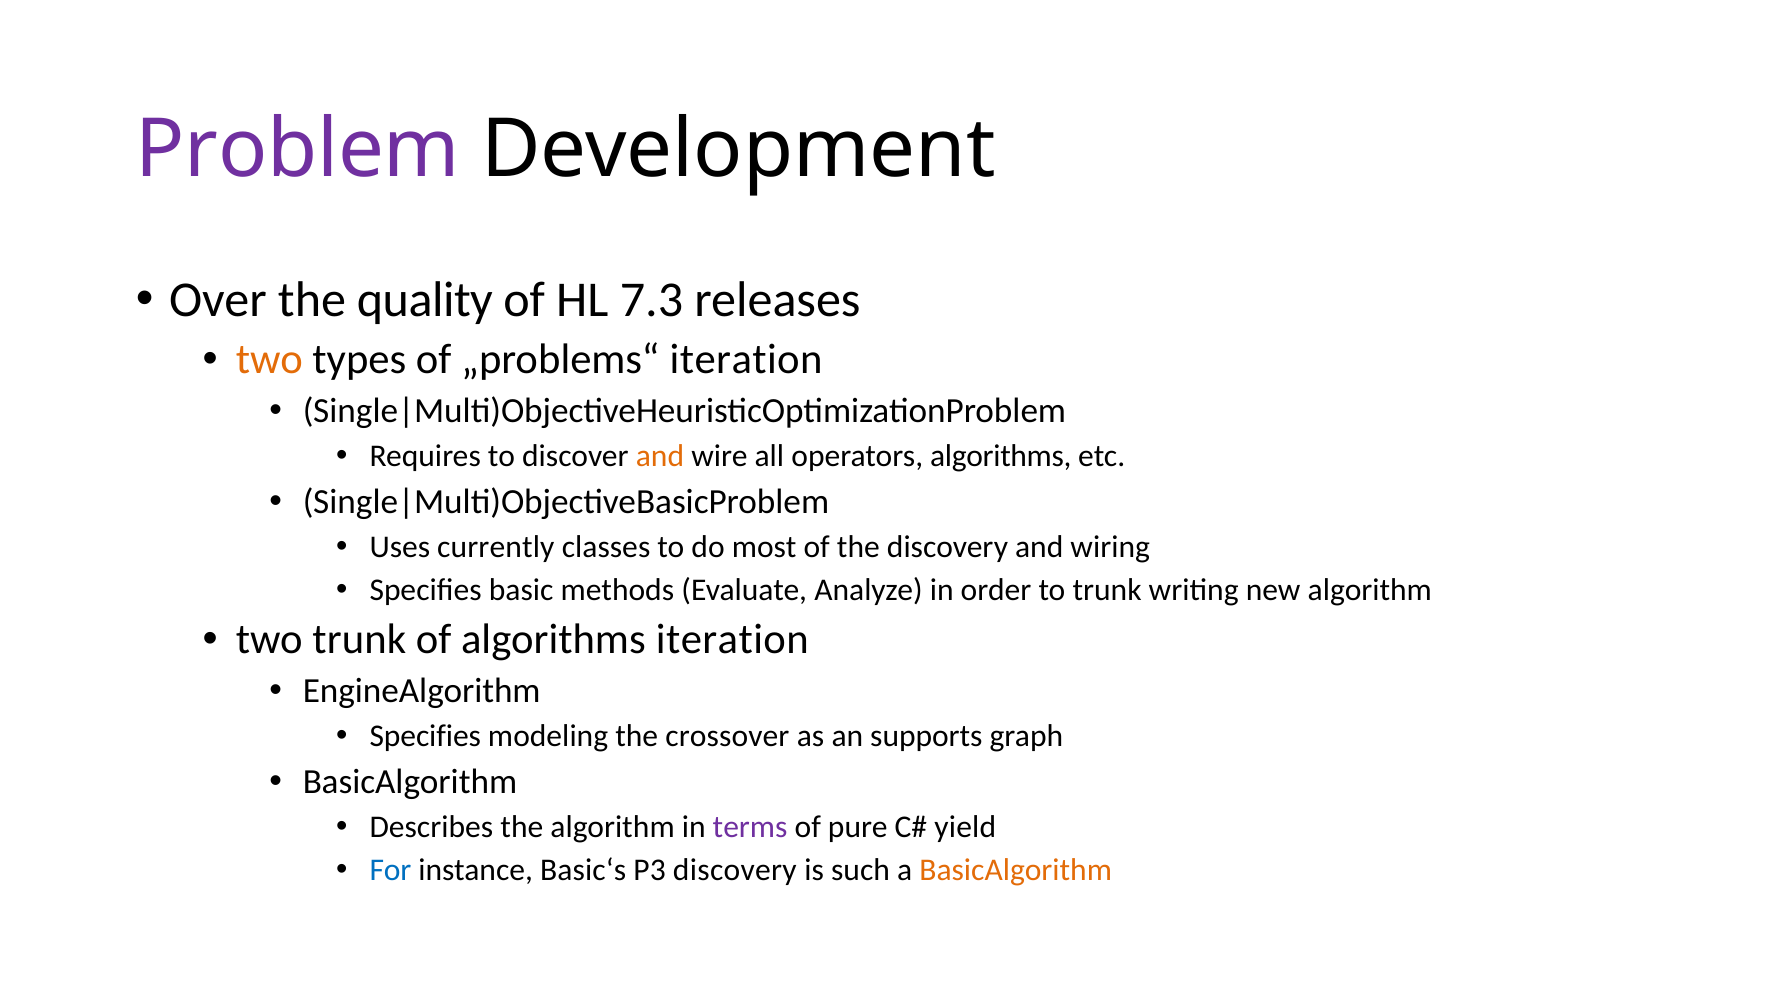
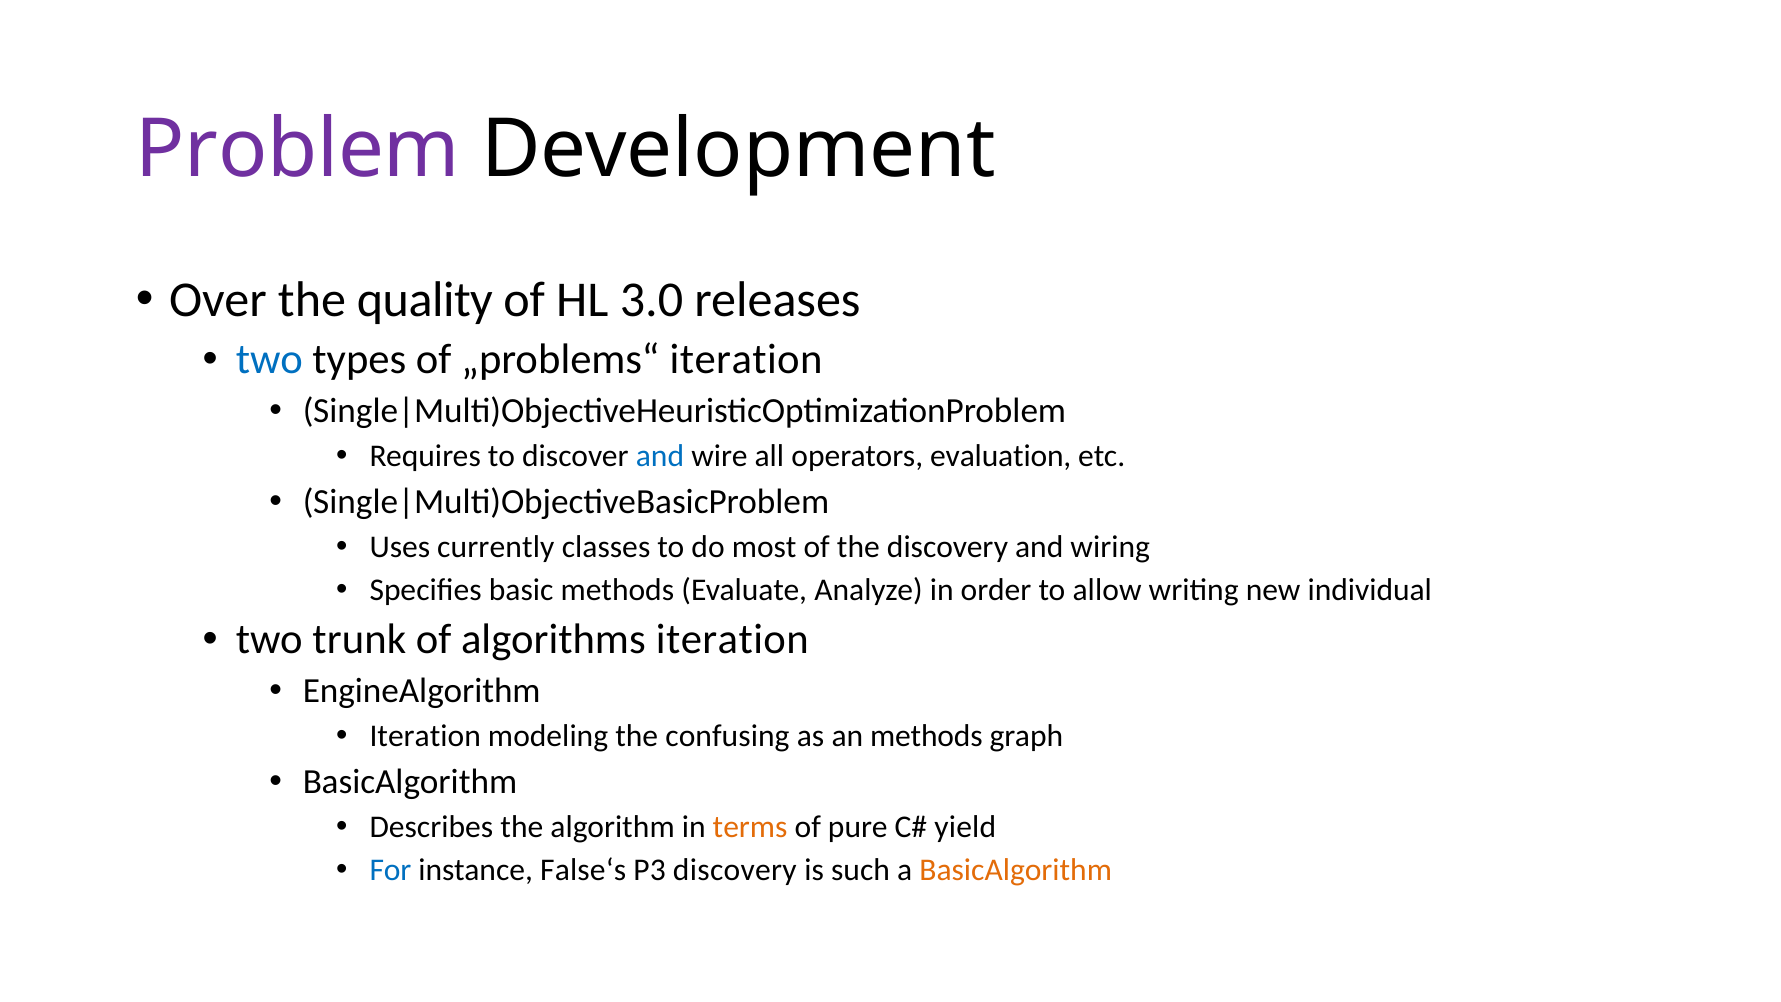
7.3: 7.3 -> 3.0 (651, 300)
two colour: orange -> blue (269, 360)
and colour: orange -> blue (660, 456)
operators algorithms: algorithms -> evaluation (1001, 456)
to trunk: trunk -> allow (1107, 590)
new algorithm: algorithm -> individual (1370, 590)
Specifies: Specifies -> Iteration (425, 736)
crossover: crossover -> confusing (727, 736)
an supports: supports -> methods (926, 736)
terms colour: purple -> orange (750, 827)
Basic‘s: Basic‘s -> False‘s (583, 870)
